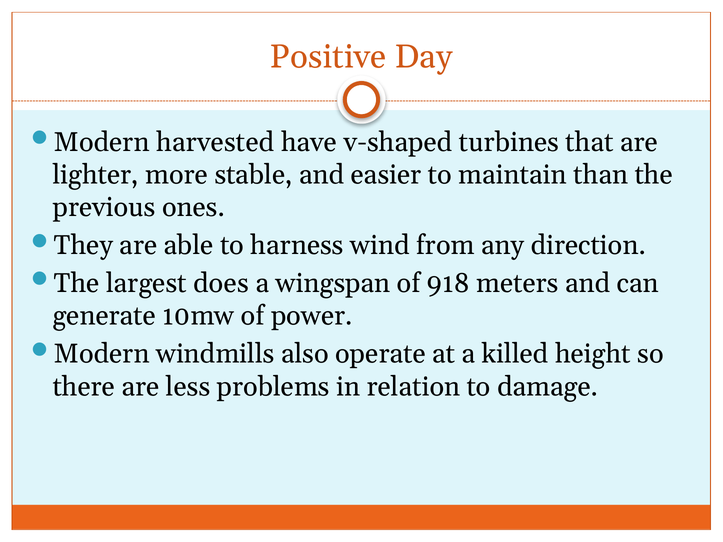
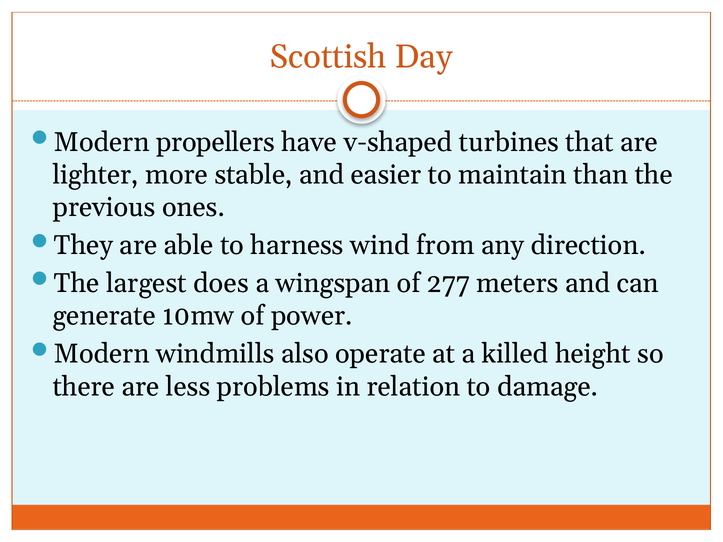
Positive: Positive -> Scottish (328, 57)
harvested: harvested -> propellers (215, 142)
918: 918 -> 277 (448, 284)
